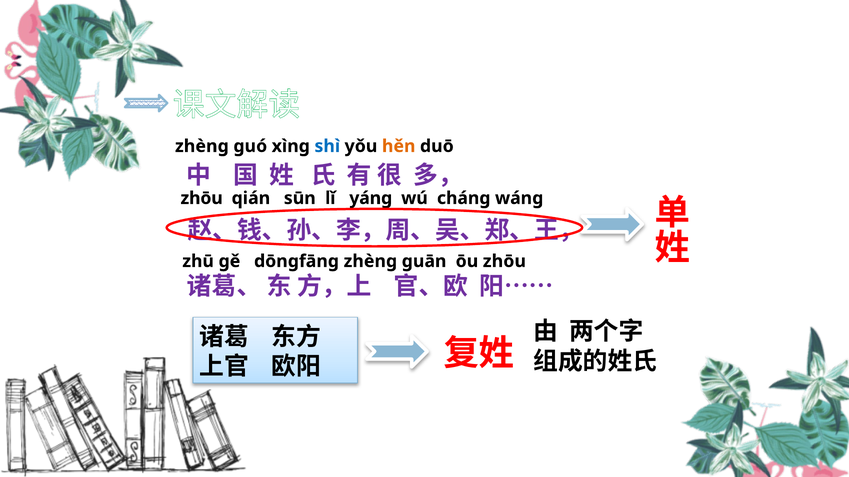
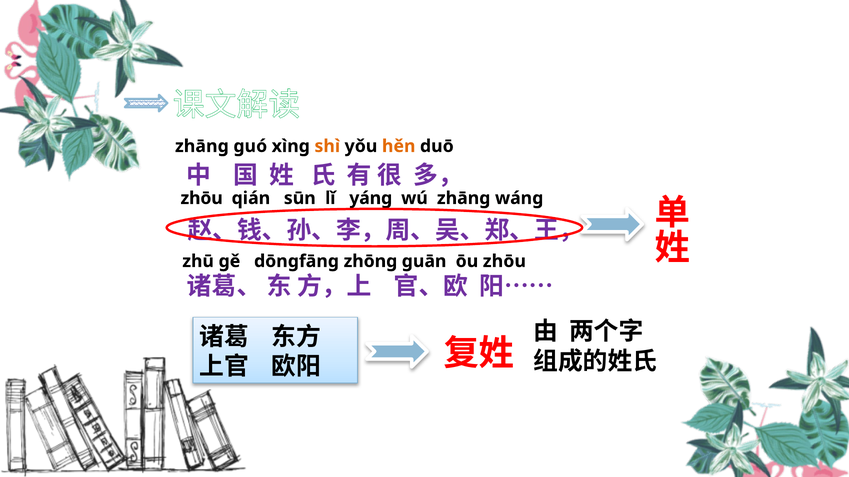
zhèng: zhèng -> zhāng (202, 146)
shì colour: blue -> orange (327, 146)
wú cháng: cháng -> zhāng (464, 198)
dōngfāng zhèng: zhèng -> zhōng (370, 262)
